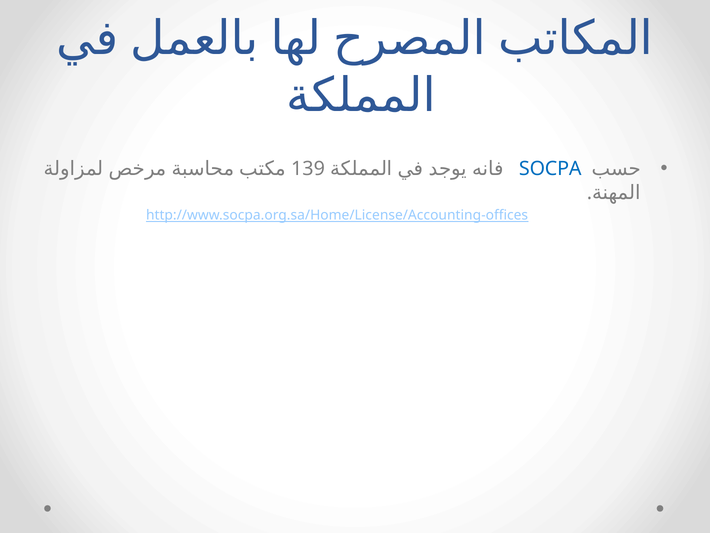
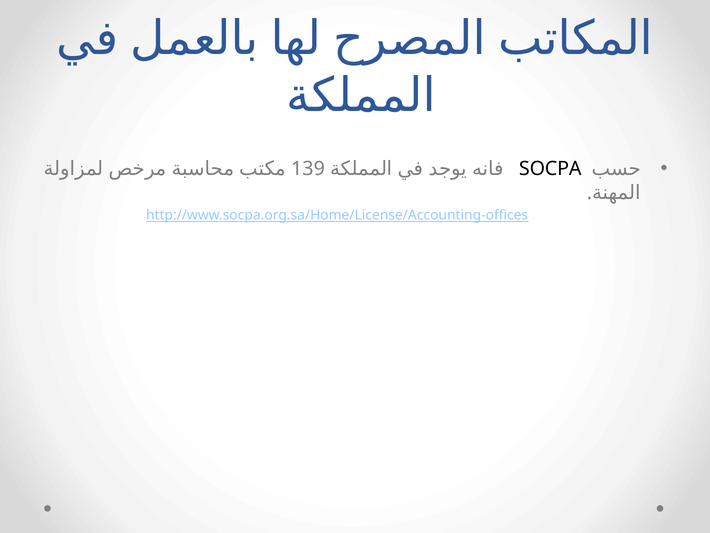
SOCPA colour: blue -> black (550, 169)
